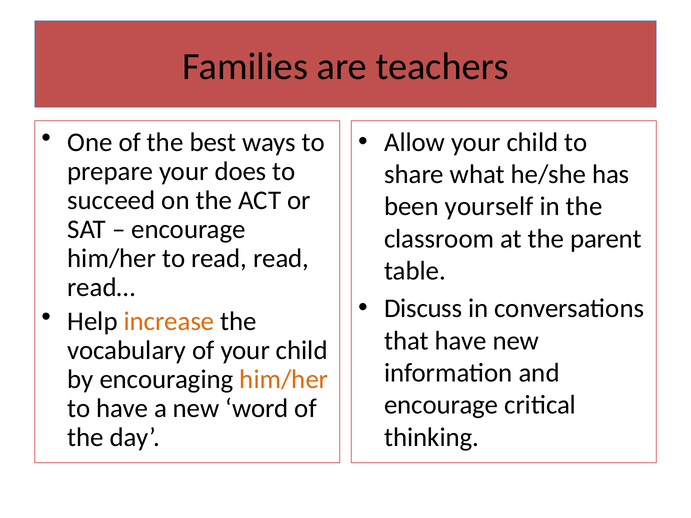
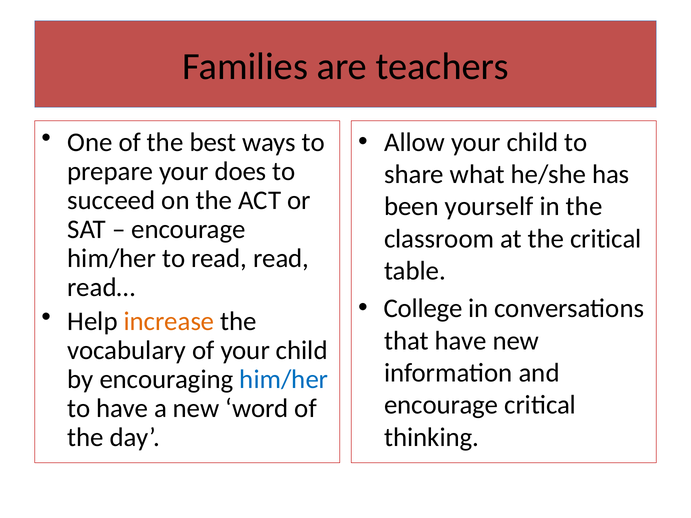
the parent: parent -> critical (606, 239)
Discuss: Discuss -> College (423, 309)
him/her colour: orange -> blue (284, 379)
